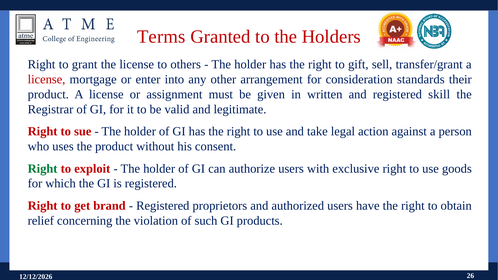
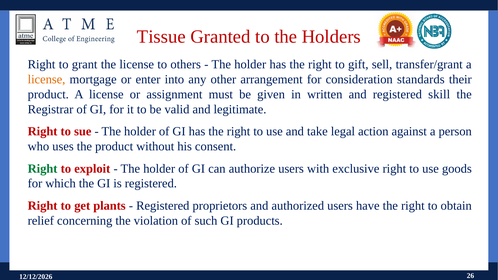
Terms: Terms -> Tissue (161, 37)
license colour: red -> orange (47, 79)
brand: brand -> plants (109, 206)
